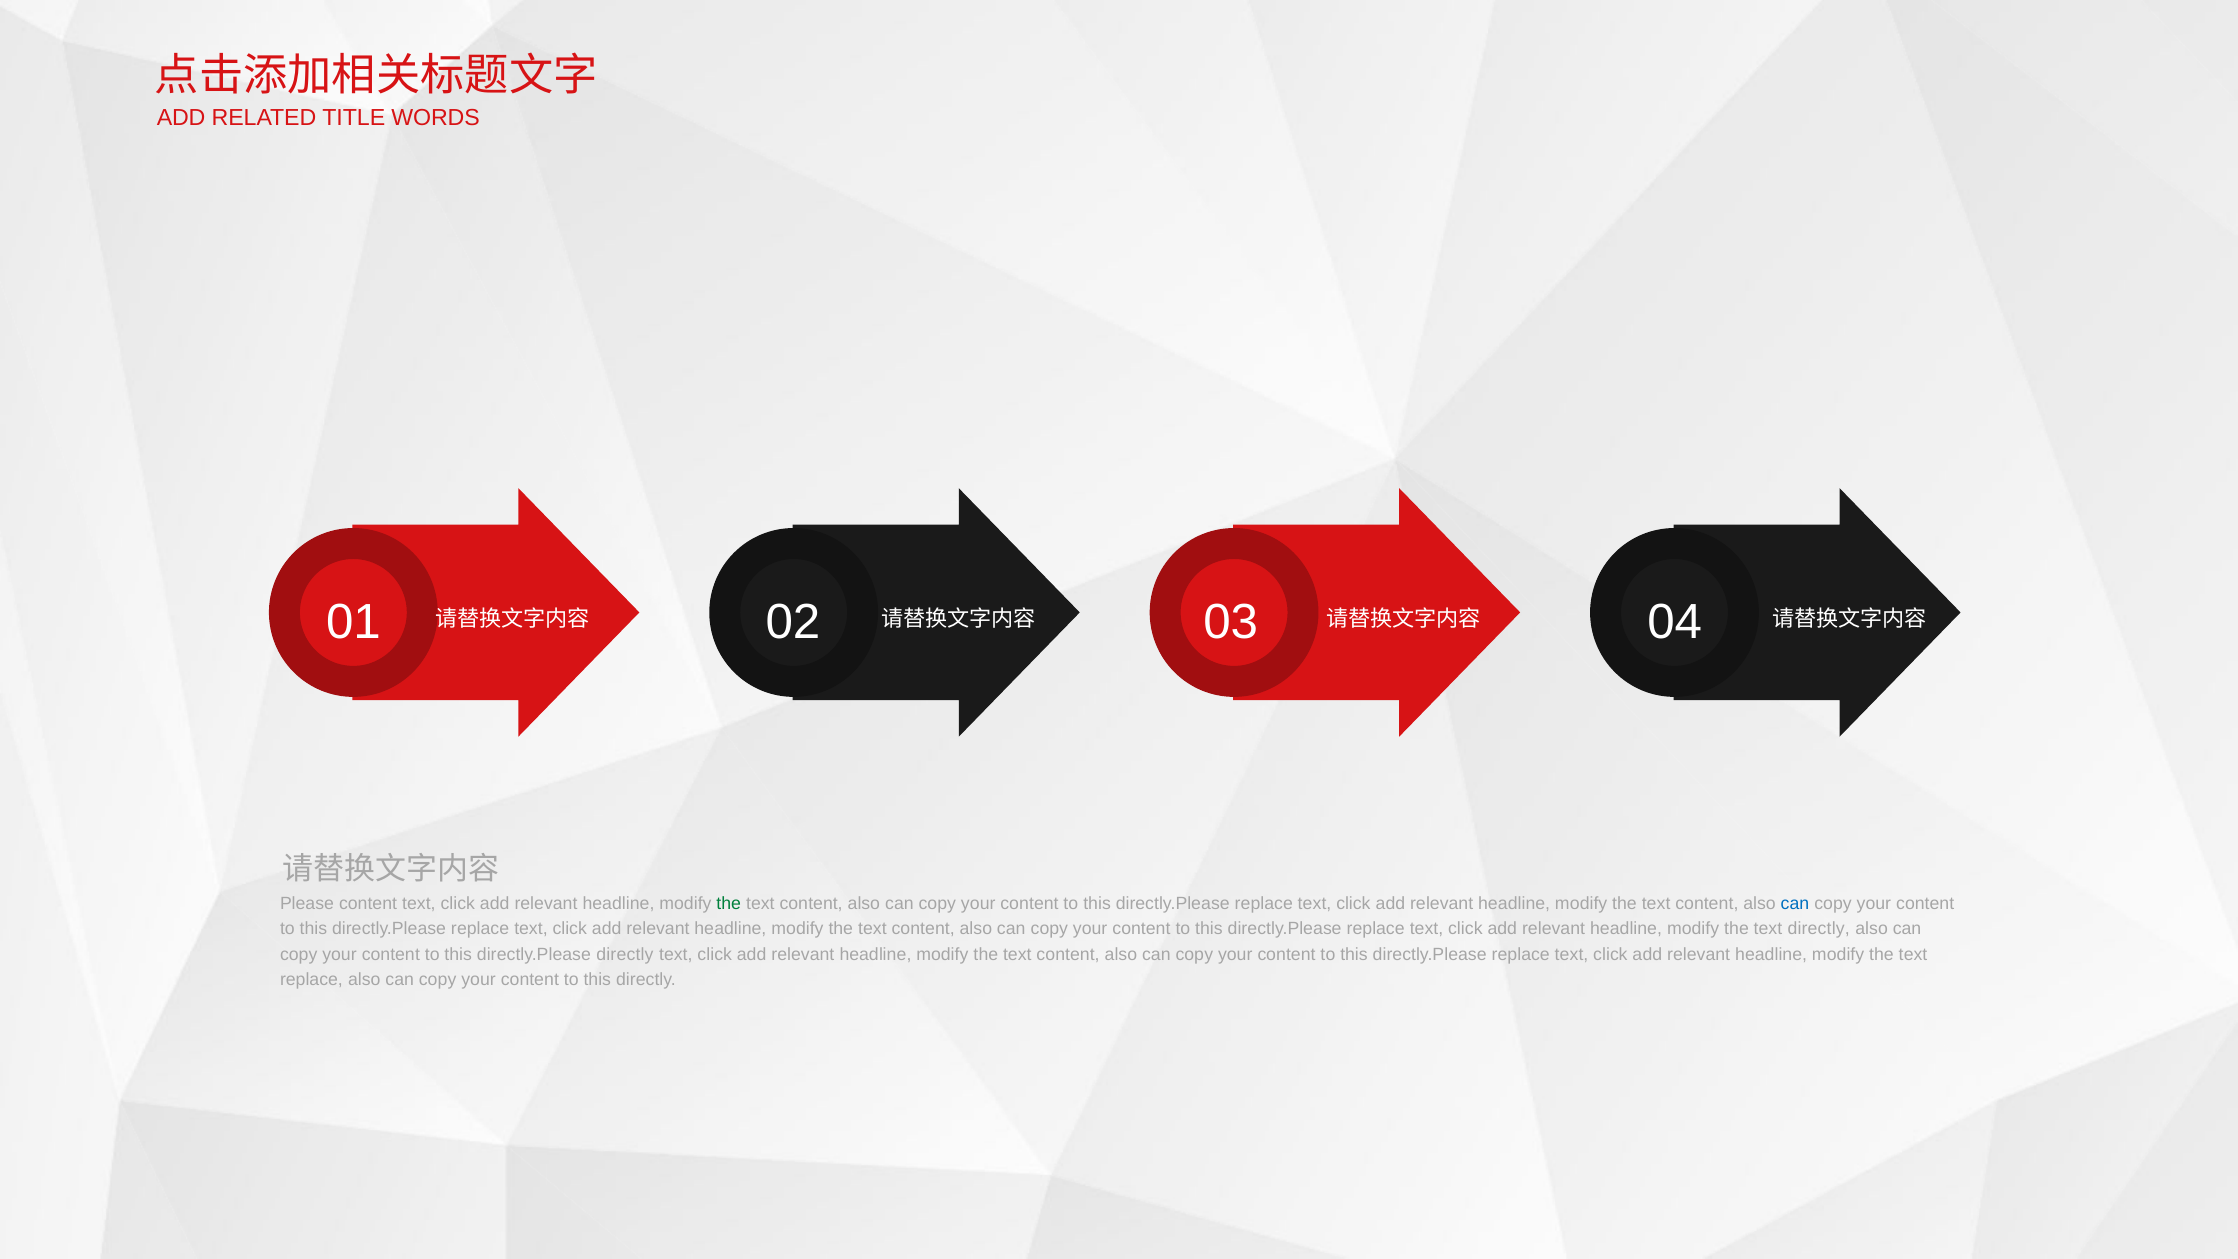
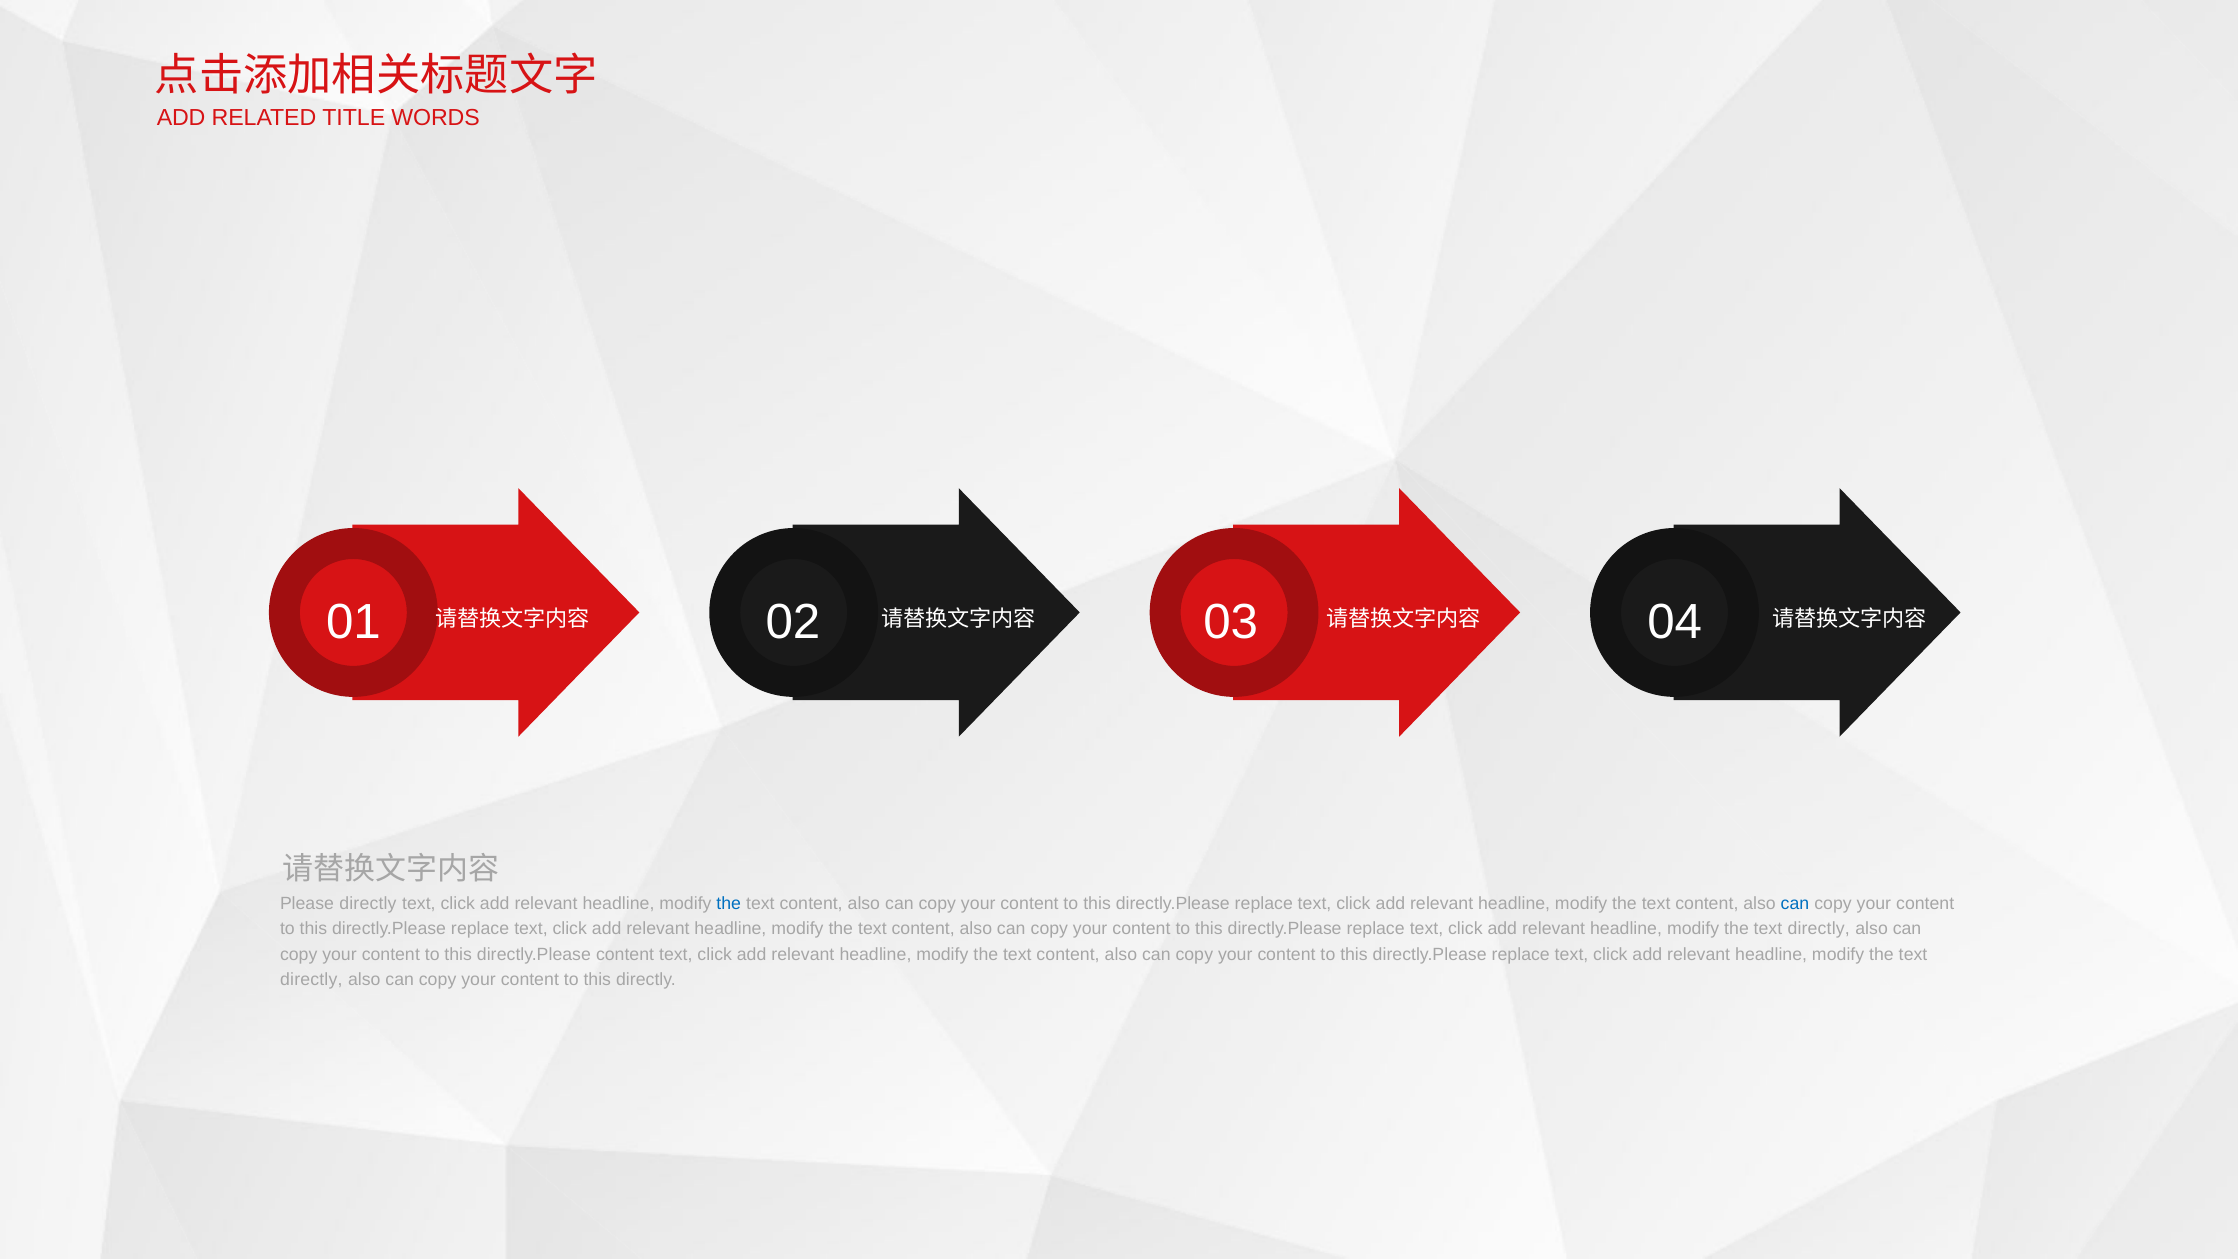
Please content: content -> directly (368, 903)
the colour: green -> blue (729, 903)
directly.Please directly: directly -> content (625, 954)
replace: replace -> directly (311, 979)
